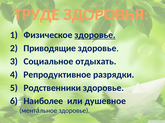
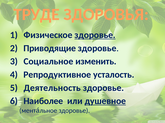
отдыхать: отдыхать -> изменить (96, 62)
разрядки: разрядки -> усталость (114, 75)
Родственники: Родственники -> Деятельность (52, 88)
душевное underline: none -> present (105, 102)
